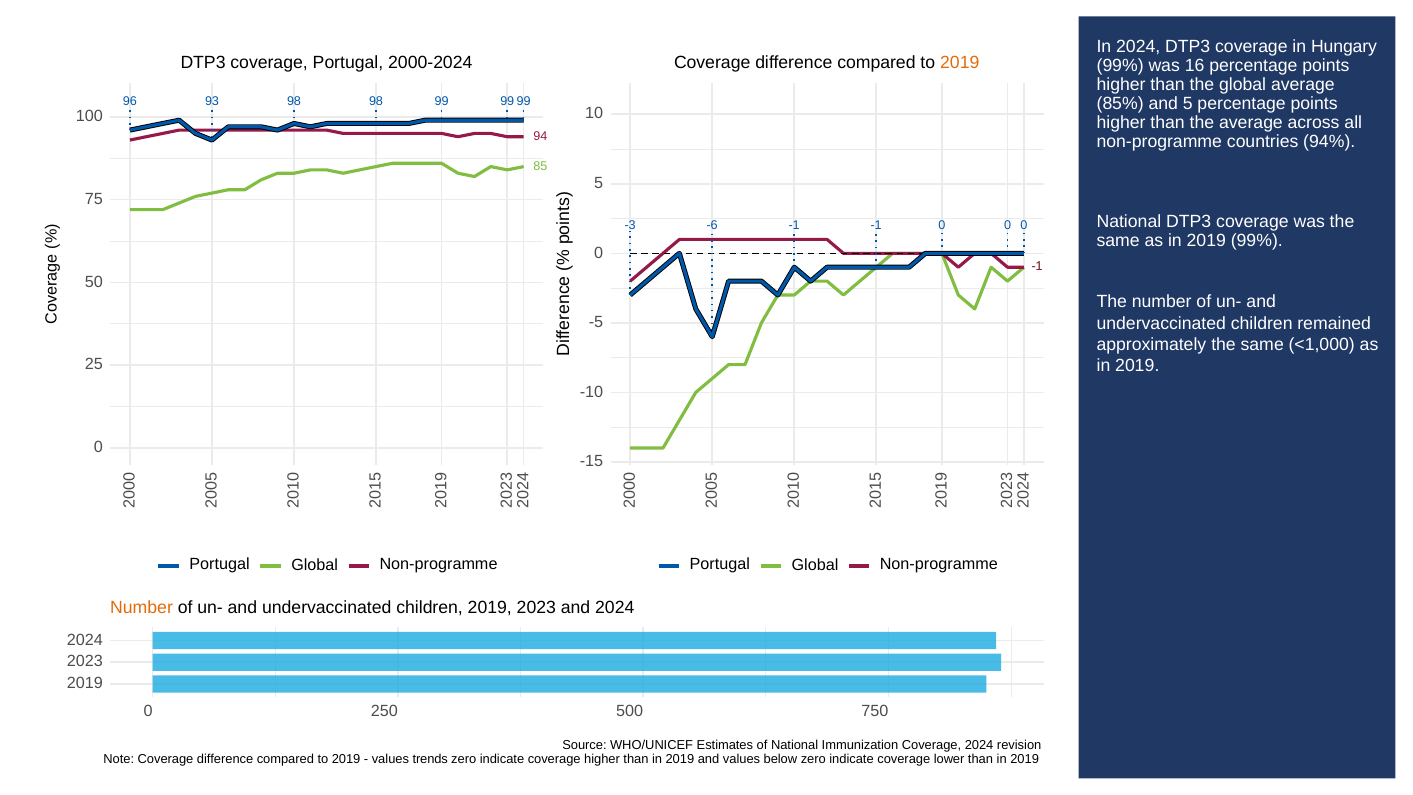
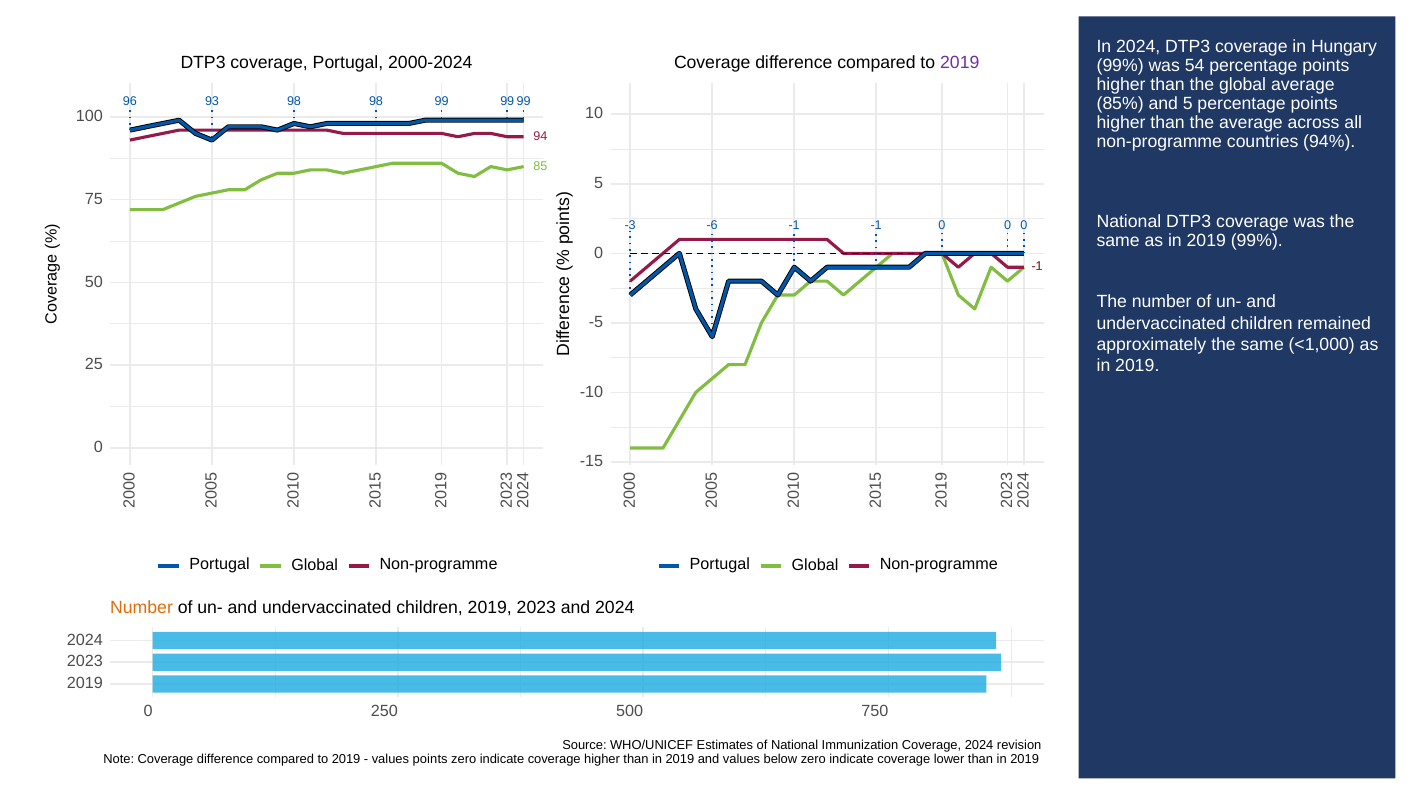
2019 colour: orange -> purple (960, 62)
16: 16 -> 54 (1195, 66)
values trends: trends -> points (430, 759)
